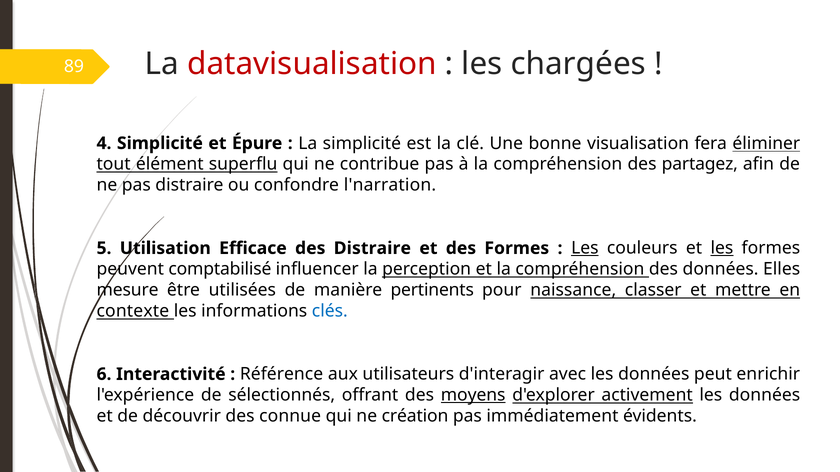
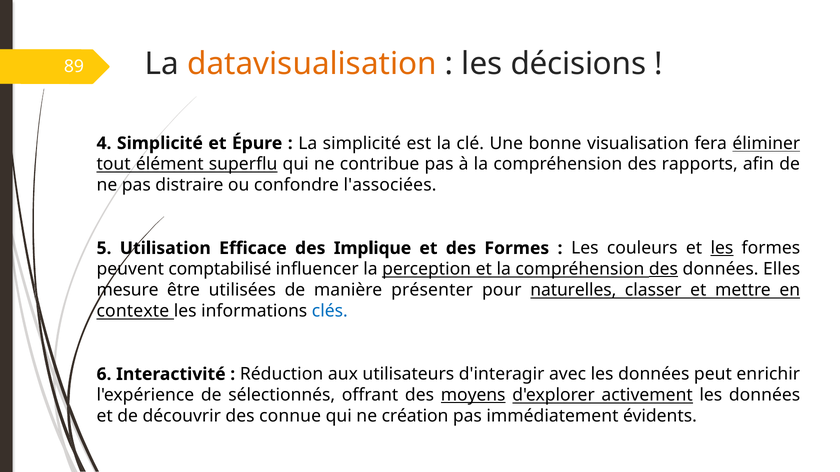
datavisualisation colour: red -> orange (312, 64)
chargées: chargées -> décisions (578, 64)
partagez: partagez -> rapports (700, 164)
l'narration: l'narration -> l'associées (390, 185)
des Distraire: Distraire -> Implique (372, 248)
Les underline: present -> none (585, 248)
des underline: none -> present (663, 269)
pertinents: pertinents -> présenter (432, 290)
naissance: naissance -> naturelles (573, 290)
Référence: Référence -> Réduction (282, 375)
